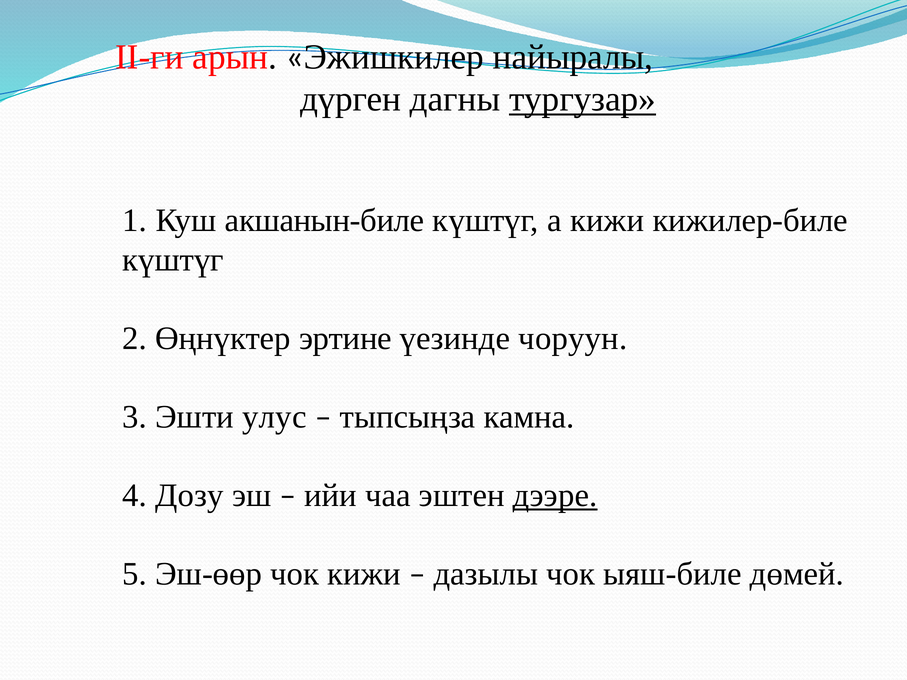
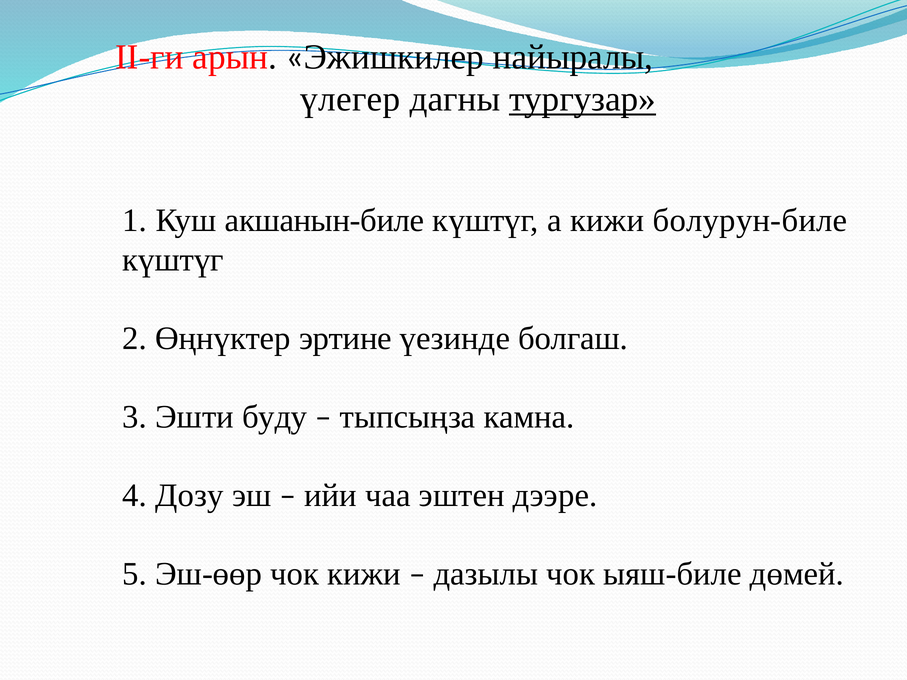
дүрген: дүрген -> үлегер (350, 99)
кижилер-биле: кижилер-биле -> болурун-биле (750, 221)
чоруун: чоруун -> болгаш (573, 338)
улус: улус -> буду (275, 417)
дээре underline: present -> none (555, 495)
